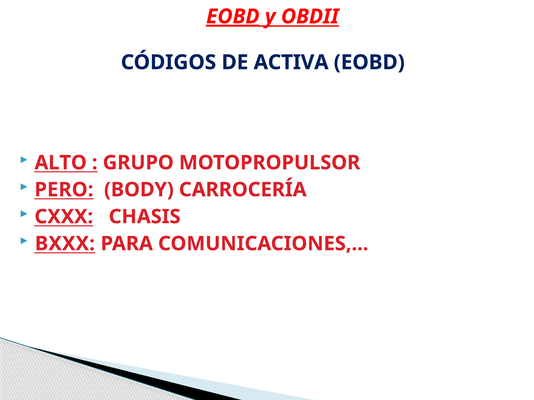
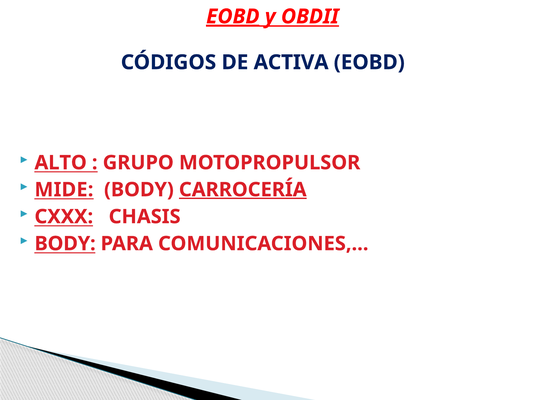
PERO: PERO -> MIDE (64, 190)
CARROCERÍA underline: none -> present (243, 190)
BXXX: BXXX -> BODY (65, 244)
